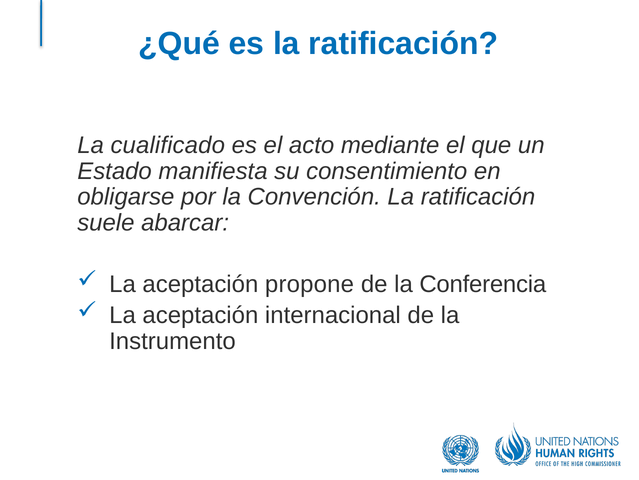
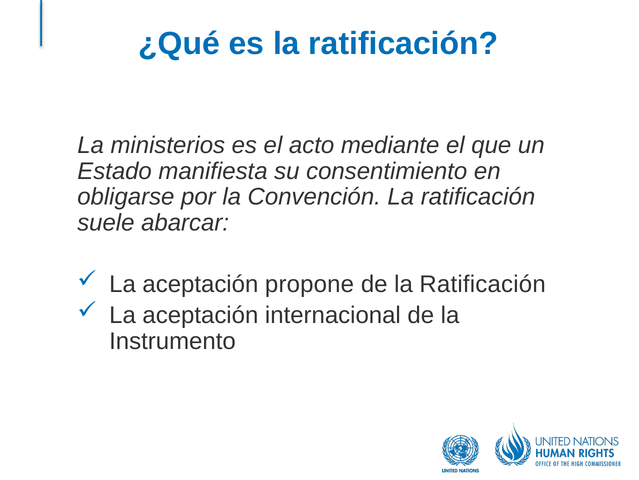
cualificado: cualificado -> ministerios (168, 145)
de la Conferencia: Conferencia -> Ratificación (483, 284)
